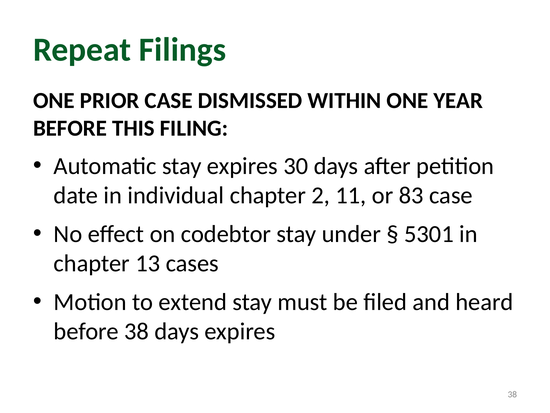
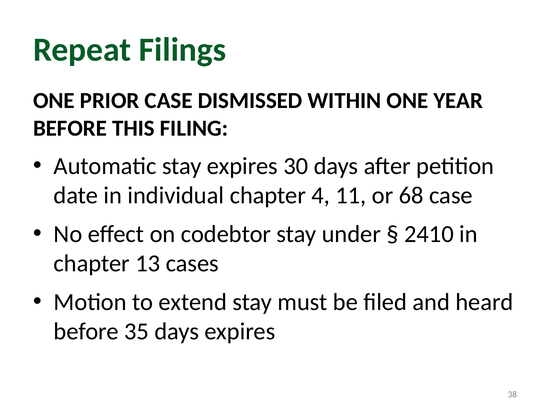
2: 2 -> 4 (321, 195)
83: 83 -> 68 (411, 195)
5301: 5301 -> 2410 (429, 234)
before 38: 38 -> 35 (137, 331)
